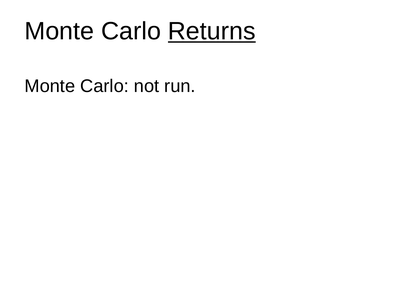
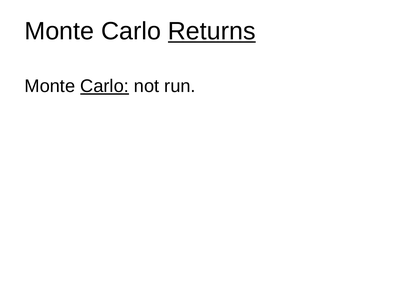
Carlo underline: none -> present (105, 86)
